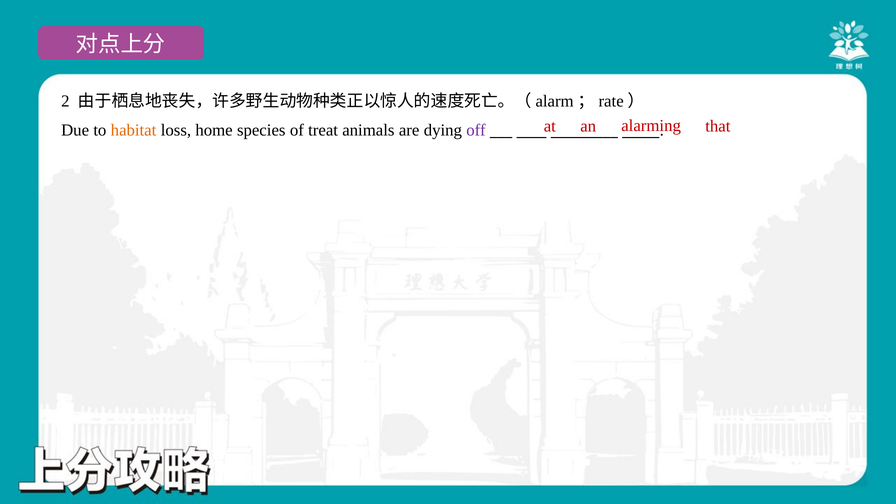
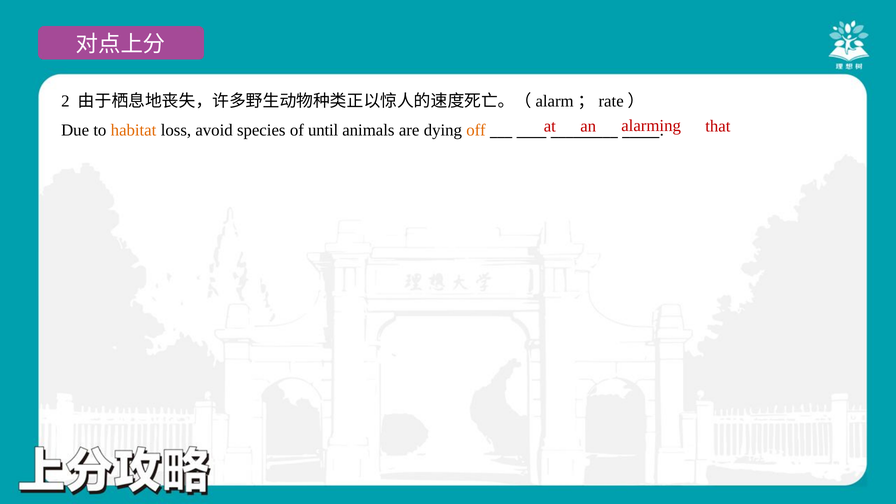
home: home -> avoid (214, 130)
treat: treat -> until (323, 130)
off colour: purple -> orange (476, 130)
